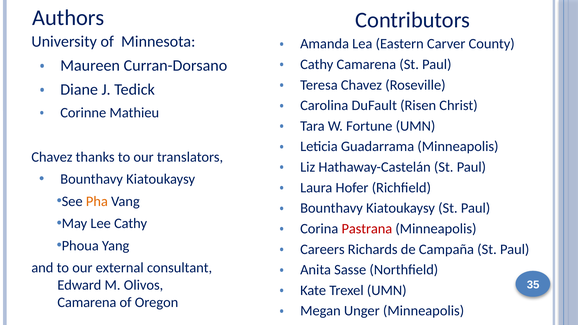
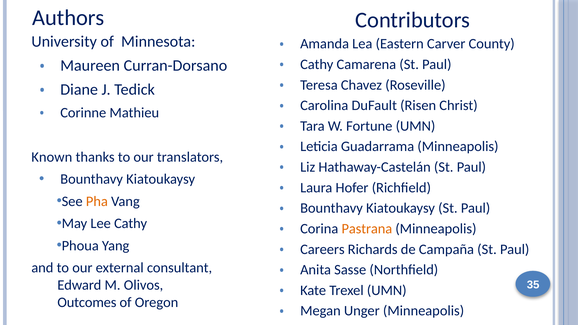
Chavez: Chavez -> Known (52, 157)
Pastrana colour: red -> orange (367, 229)
Camarena: Camarena -> Outcomes (87, 303)
